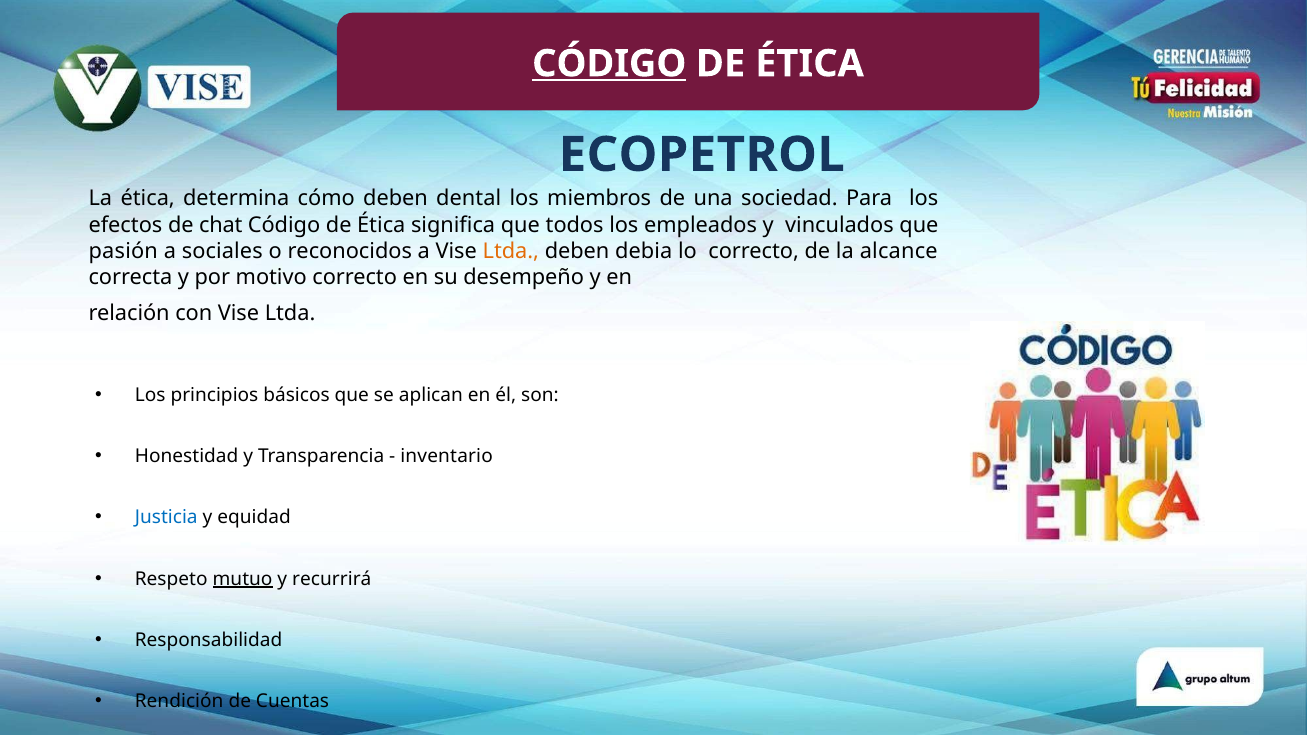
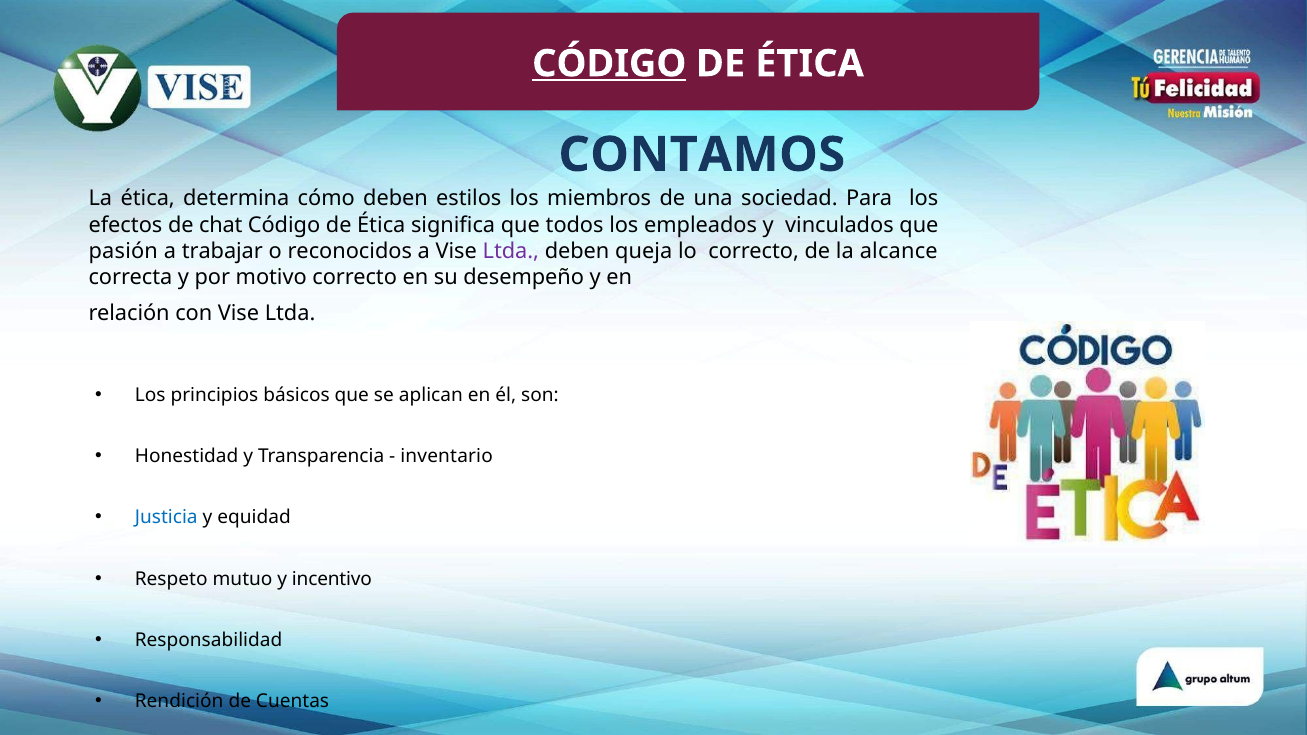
ECOPETROL: ECOPETROL -> CONTAMOS (702, 155)
dental: dental -> estilos (469, 199)
sociales: sociales -> trabajar (222, 251)
Ltda colour: orange -> purple (511, 251)
debia: debia -> queja (644, 251)
mutuo underline: present -> none (243, 579)
recurrirá: recurrirá -> incentivo (332, 579)
